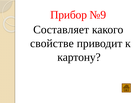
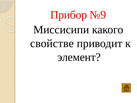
Составляет: Составляет -> Миссисипи (61, 30)
картону: картону -> элемент (79, 57)
